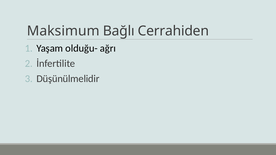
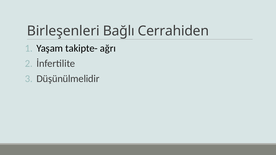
Maksimum: Maksimum -> Birleşenleri (63, 31)
olduğu-: olduğu- -> takipte- (82, 48)
